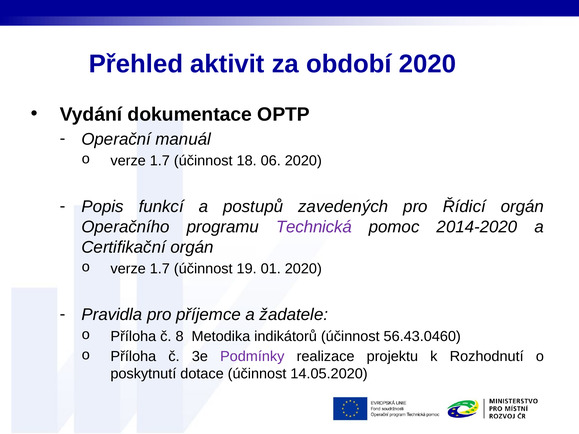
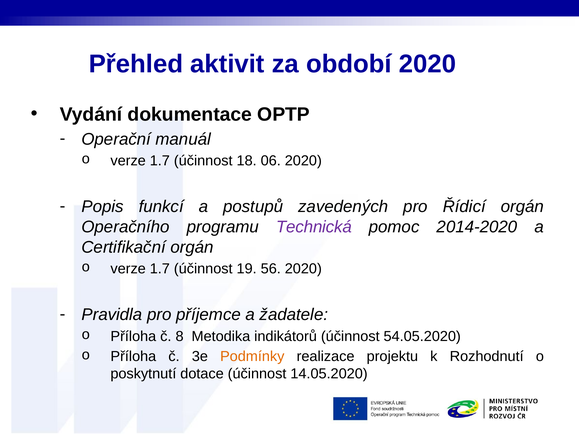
01: 01 -> 56 (271, 269)
56.43.0460: 56.43.0460 -> 54.05.2020 (422, 336)
Podmínky colour: purple -> orange (252, 357)
